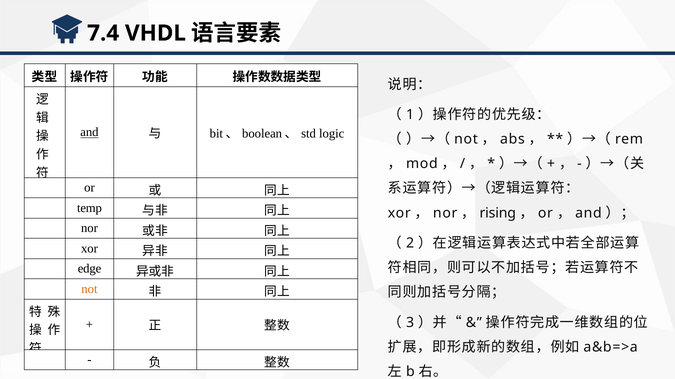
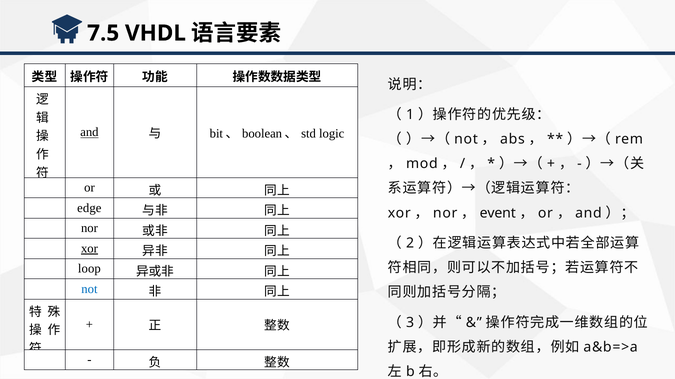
7.4: 7.4 -> 7.5 (103, 33)
temp: temp -> edge (89, 208)
rising: rising -> event (498, 213)
xor underline: none -> present (89, 249)
edge: edge -> loop (89, 269)
not colour: orange -> blue (89, 289)
